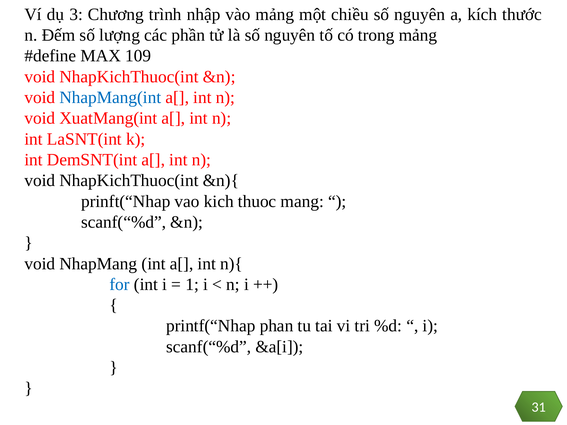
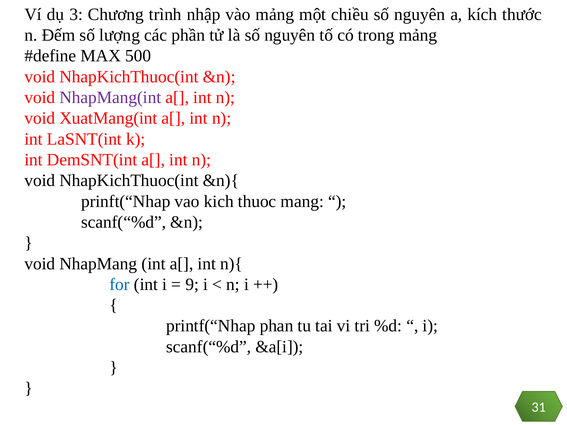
109: 109 -> 500 (138, 56)
NhapMang(int colour: blue -> purple (110, 98)
1: 1 -> 9 (192, 285)
